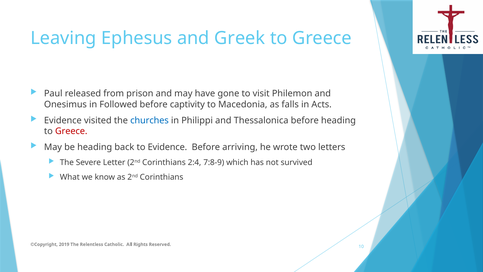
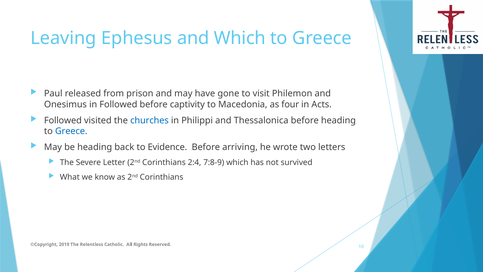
and Greek: Greek -> Which (240, 38)
falls: falls -> four (290, 104)
Evidence: Evidence -> Followed (63, 120)
Greece colour: red -> blue (71, 131)
